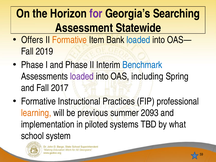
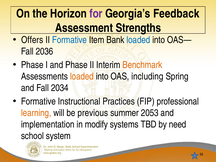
Searching: Searching -> Feedback (176, 14)
Statewide: Statewide -> Strengths (138, 28)
Formative colour: orange -> blue (69, 40)
2019: 2019 -> 2036 (44, 51)
Benchmark colour: blue -> orange (142, 65)
loaded colour: purple -> orange (82, 76)
2017: 2017 -> 2034 (60, 88)
2093: 2093 -> 2053 (150, 113)
piloted: piloted -> modify (96, 124)
what: what -> need (178, 124)
